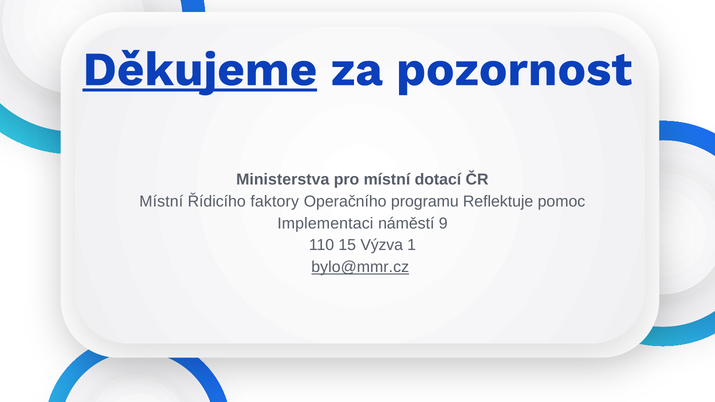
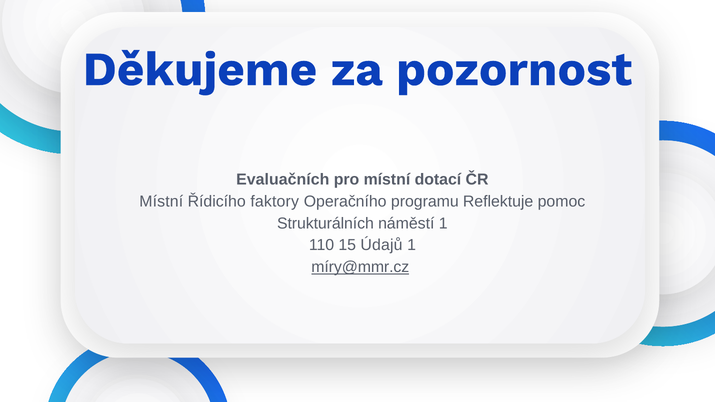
Děkujeme underline: present -> none (200, 69)
Ministerstva: Ministerstva -> Evaluačních (283, 180)
Implementaci: Implementaci -> Strukturálních (325, 223)
náměstí 9: 9 -> 1 (443, 223)
Výzva: Výzva -> Údajů (382, 245)
bylo@mmr.cz: bylo@mmr.cz -> míry@mmr.cz (360, 267)
